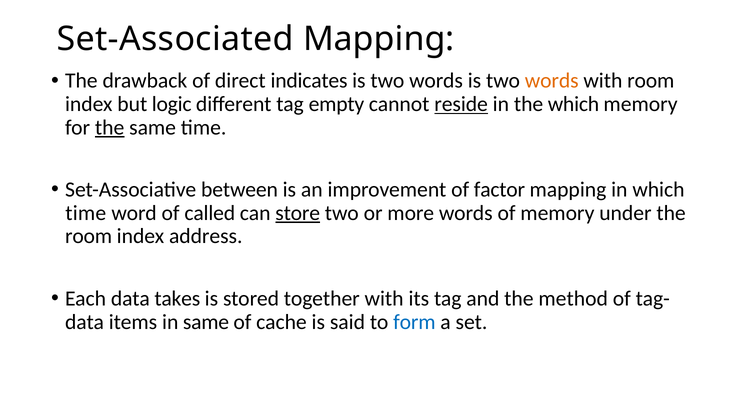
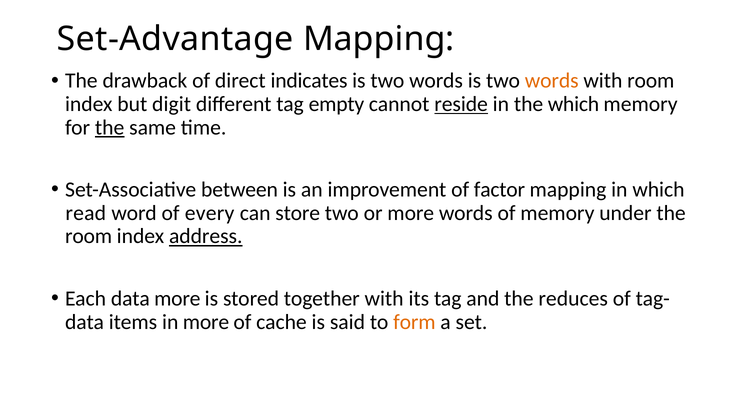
Set-Associated: Set-Associated -> Set-Advantage (175, 39)
logic: logic -> digit (172, 104)
time: time -> read (86, 213)
called: called -> every (210, 213)
store underline: present -> none (298, 213)
address underline: none -> present (206, 237)
data takes: takes -> more (177, 299)
method: method -> reduces (573, 299)
in same: same -> more (206, 322)
form colour: blue -> orange (414, 322)
